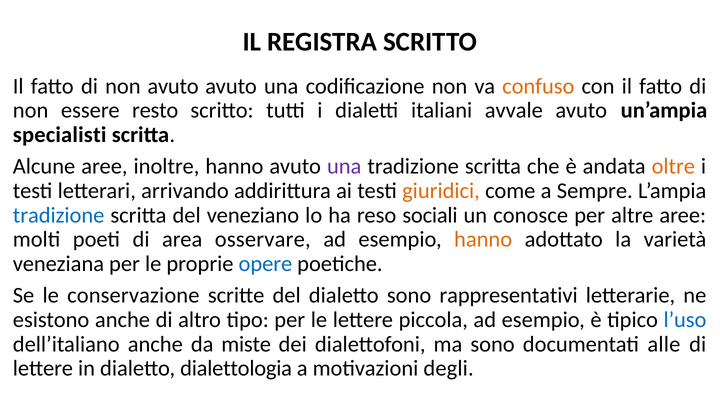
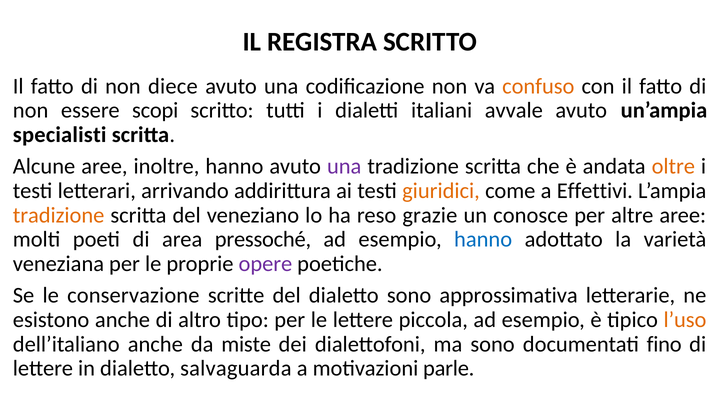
non avuto: avuto -> diece (173, 86)
resto: resto -> scopi (155, 110)
Sempre: Sempre -> Effettivi (595, 191)
tradizione colour: blue -> orange (59, 215)
sociali: sociali -> grazie (430, 215)
osservare: osservare -> pressoché (263, 239)
hanno colour: orange -> blue (483, 239)
opere colour: blue -> purple (265, 264)
rappresentativi: rappresentativi -> approssimativa (509, 296)
l’uso colour: blue -> orange (685, 320)
alle: alle -> fino (664, 344)
dialettologia: dialettologia -> salvaguarda (236, 368)
degli: degli -> parle (449, 368)
